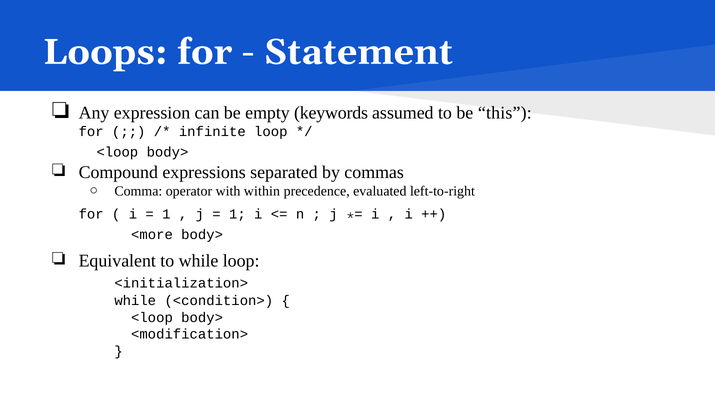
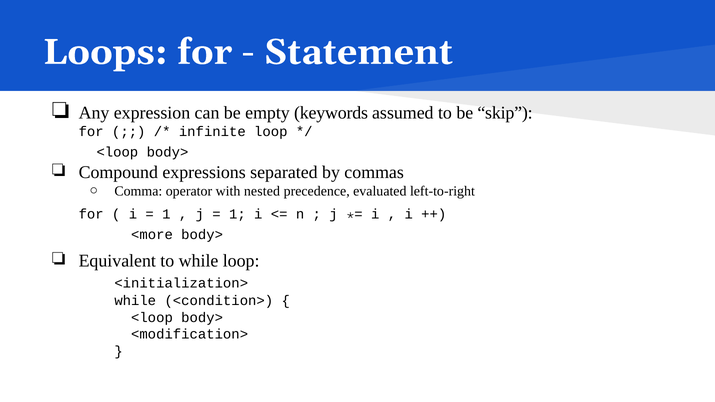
this: this -> skip (505, 113)
within: within -> nested (262, 191)
